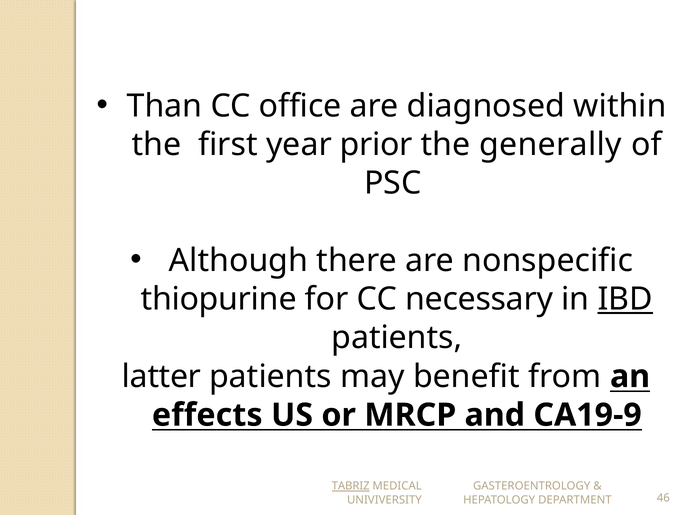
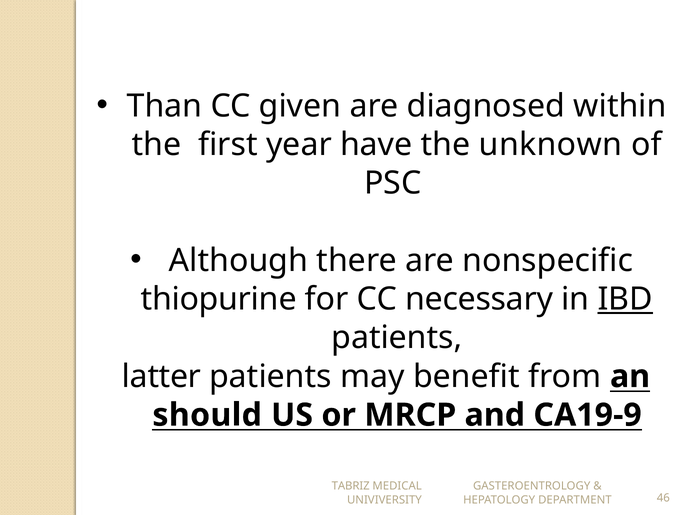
office: office -> given (300, 106)
prior: prior -> have (376, 145)
generally: generally -> unknown (551, 145)
effects: effects -> should (207, 415)
TABRIZ underline: present -> none (351, 486)
